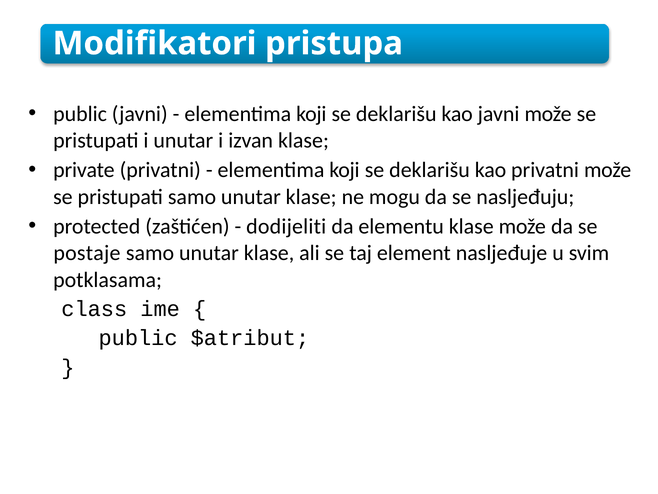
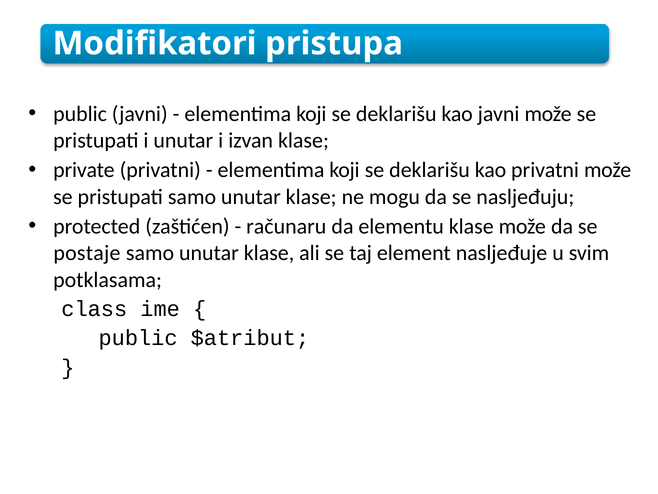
dodijeliti: dodijeliti -> računaru (286, 226)
